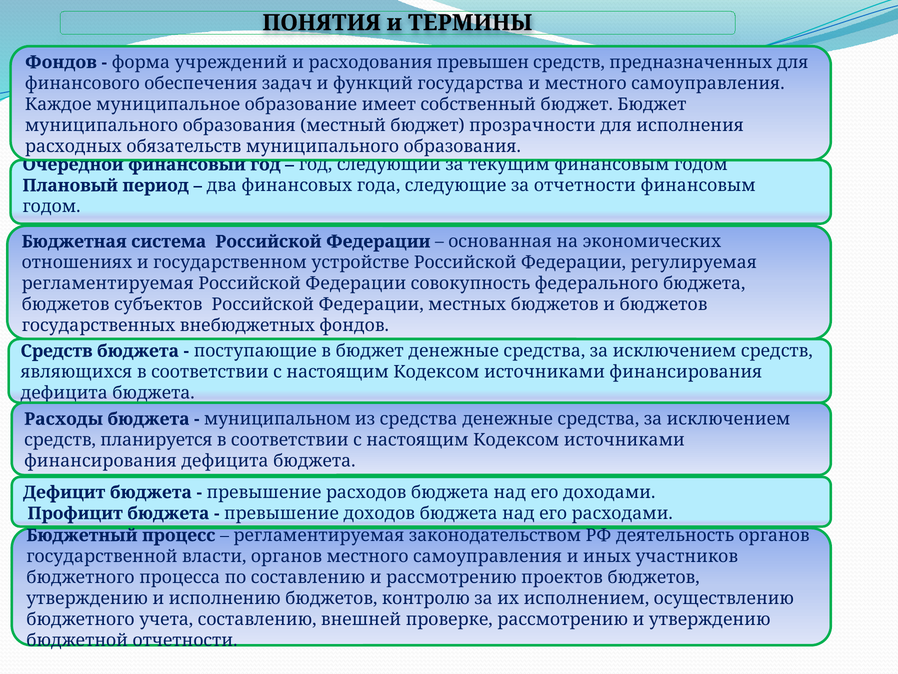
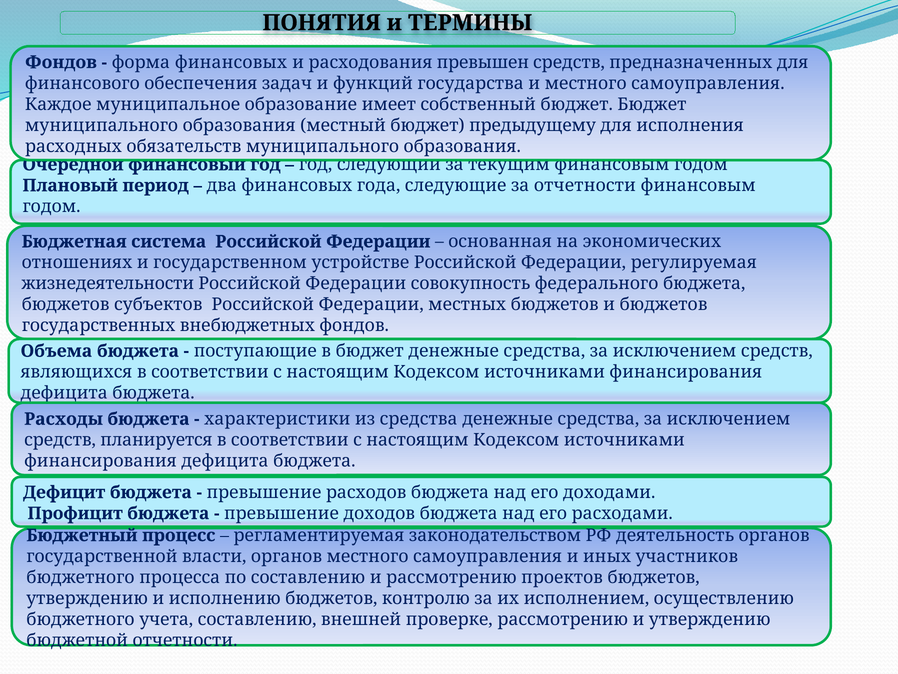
форма учреждений: учреждений -> финансовых (231, 62)
прозрачности: прозрачности -> предыдущему (532, 125)
регламентируемая: регламентируемая -> жизнедеятельности (108, 283)
Средств: Средств -> Объема (56, 351)
муниципальном: муниципальном -> характеристики (277, 419)
